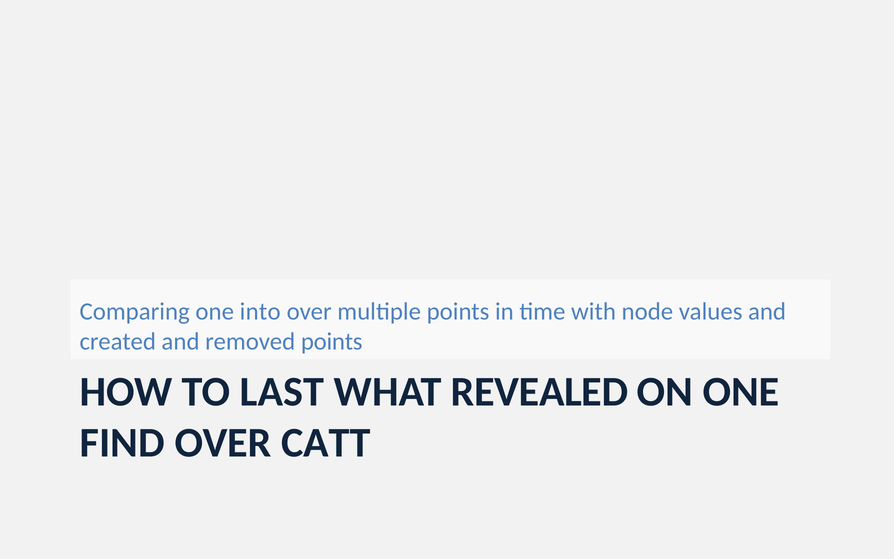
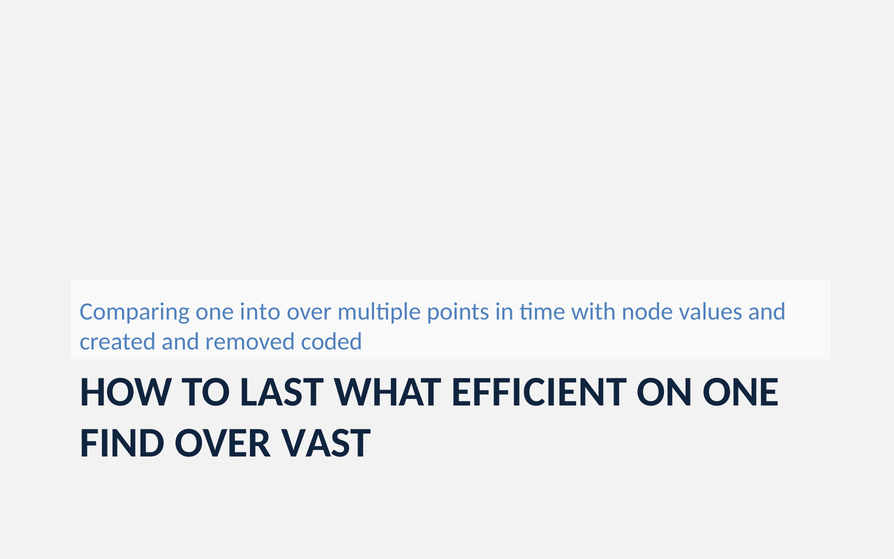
removed points: points -> coded (332, 341)
REVEALED: REVEALED -> EFFICIENT (539, 392)
CATT: CATT -> VAST (326, 442)
